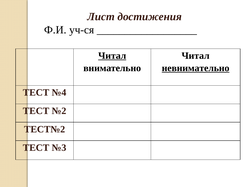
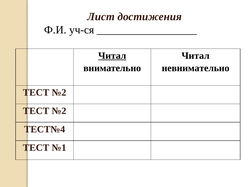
невнимательно underline: present -> none (196, 68)
№4: №4 -> №2 (59, 93)
ТЕСТ№2: ТЕСТ№2 -> ТЕСТ№4 (45, 130)
№3: №3 -> №1 (59, 148)
